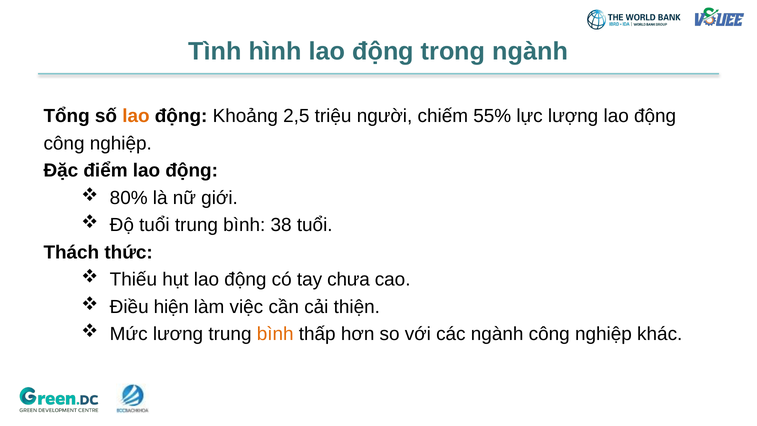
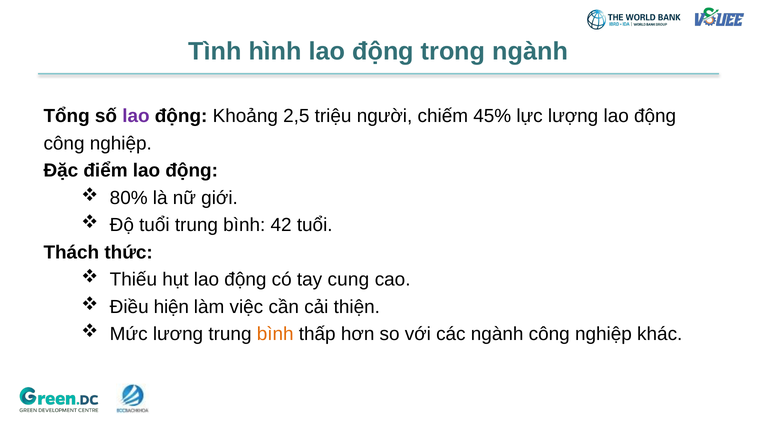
lao colour: orange -> purple (136, 116)
55%: 55% -> 45% (492, 116)
38: 38 -> 42 (281, 225)
chưa: chưa -> cung (348, 280)
